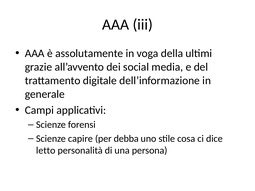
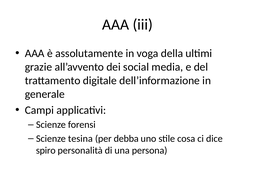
capire: capire -> tesina (80, 139)
letto: letto -> spiro (46, 151)
